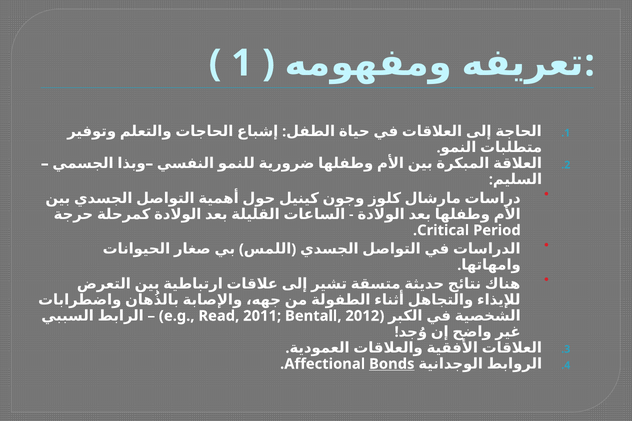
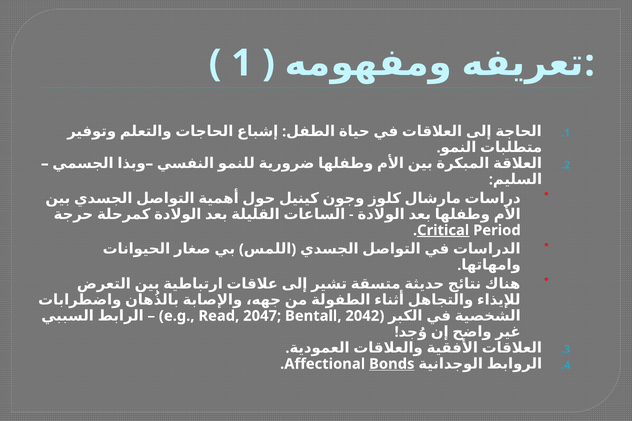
Critical underline: none -> present (443, 230)
2011: 2011 -> 2047 (262, 316)
2012: 2012 -> 2042 (362, 316)
